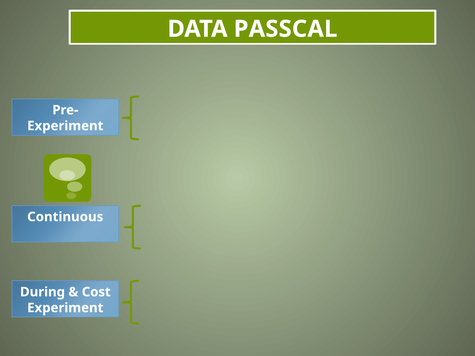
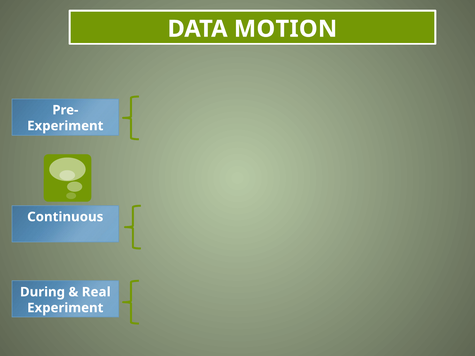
PASSCAL: PASSCAL -> MOTION (286, 29)
Cost: Cost -> Real (96, 292)
